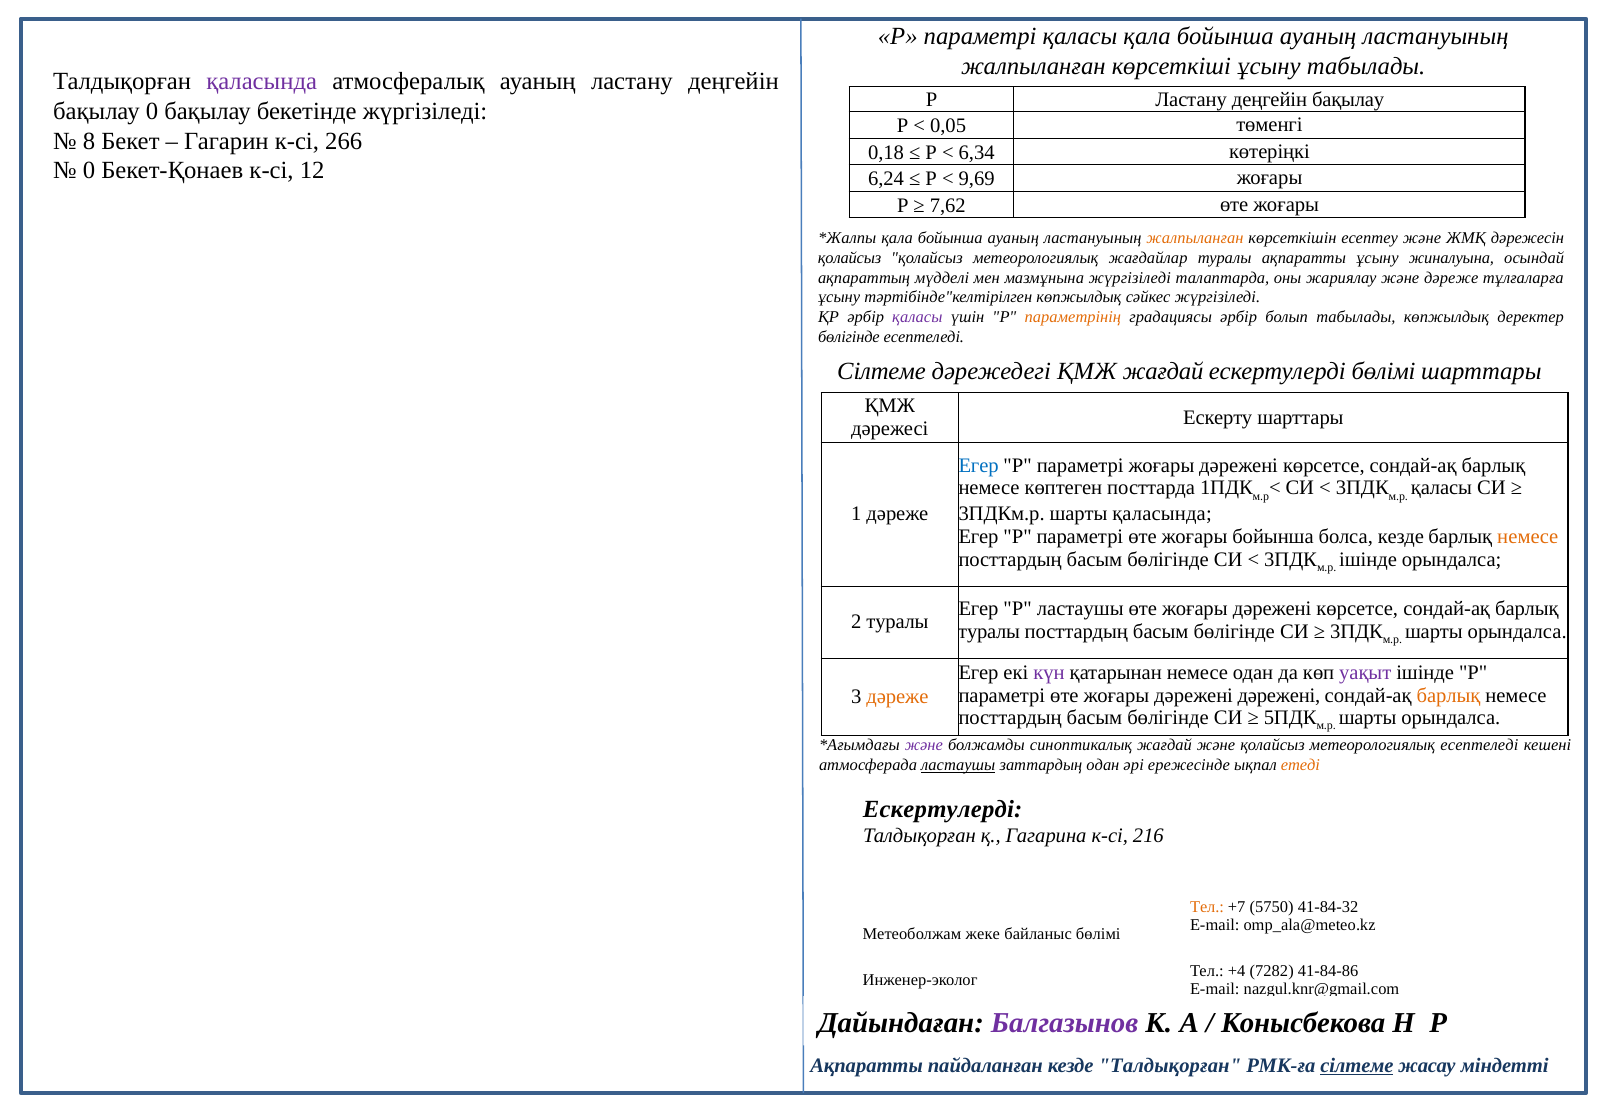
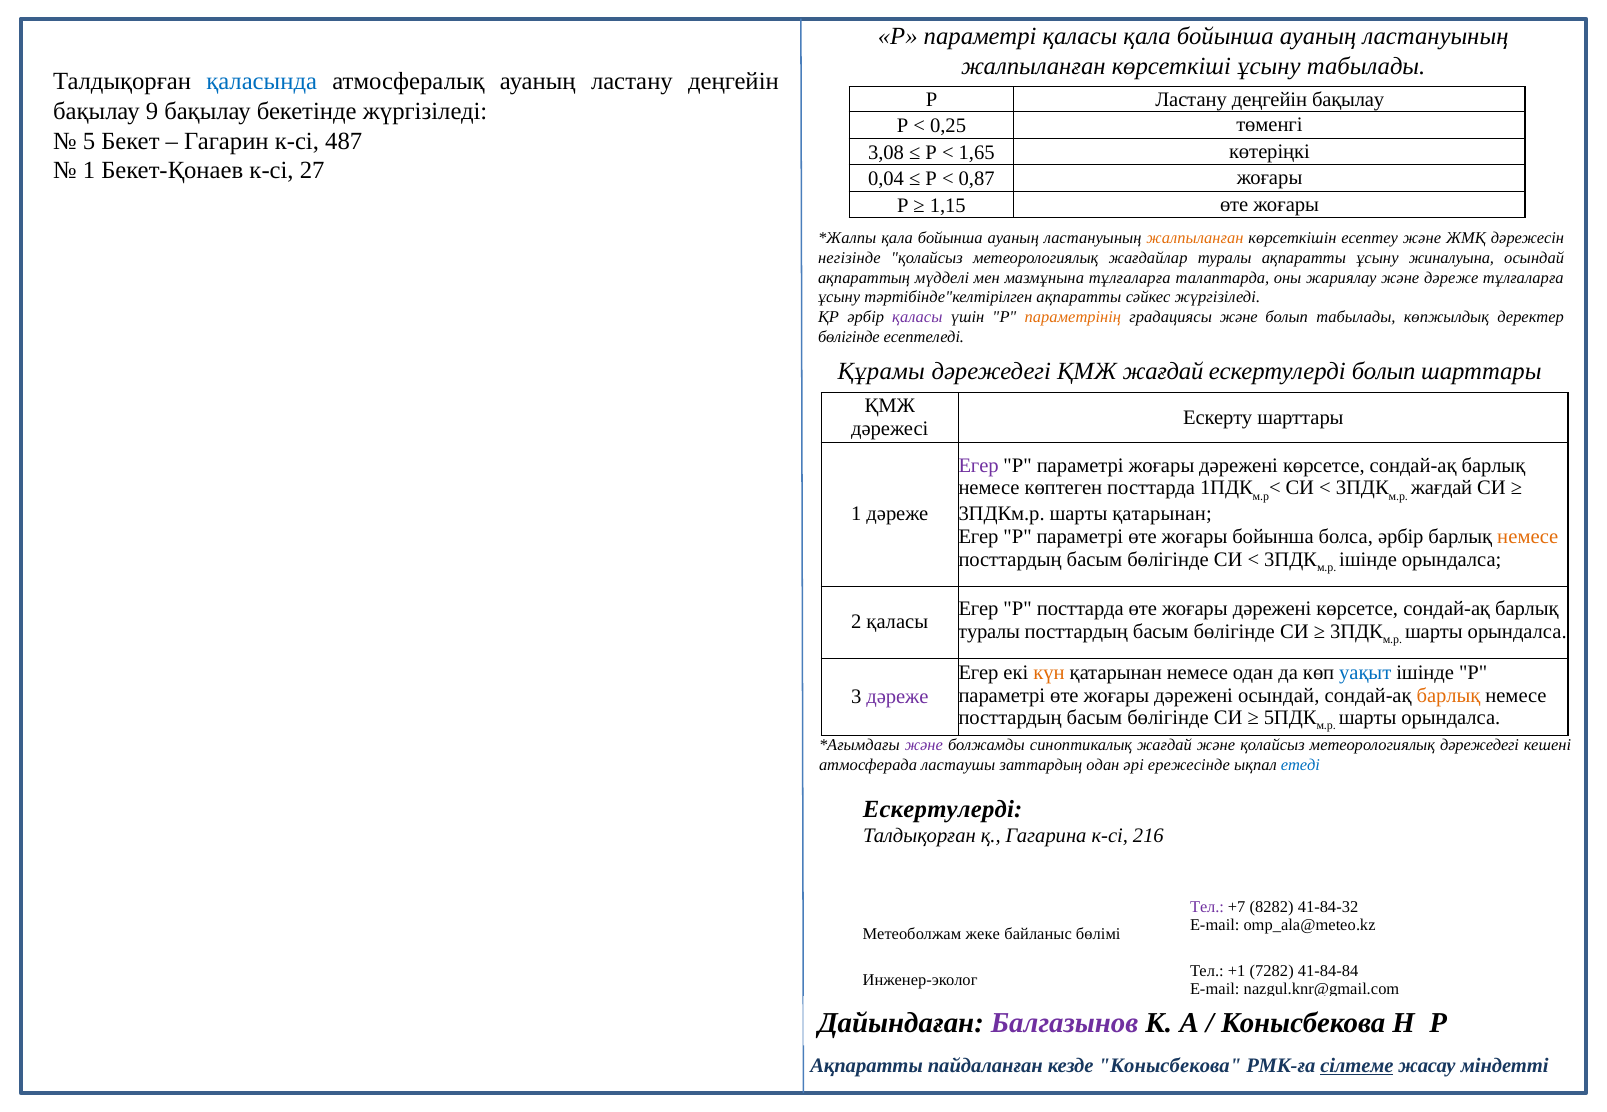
қаласында colour: purple -> blue (262, 82)
бақылау 0: 0 -> 9 (152, 111)
0,05: 0,05 -> 0,25 (948, 126)
8: 8 -> 5 (89, 141)
266: 266 -> 487 (344, 141)
0,18: 0,18 -> 3,08 (886, 152)
6,34: 6,34 -> 1,65 (977, 152)
0: 0 -> 1 (89, 171)
12: 12 -> 27 (312, 171)
6,24: 6,24 -> 0,04 (886, 179)
9,69: 9,69 -> 0,87 (977, 179)
7,62: 7,62 -> 1,15 (948, 205)
қолайсыз: қолайсыз -> негізінде (849, 258)
мазмұнына жүргізіледі: жүргізіледі -> тұлғаларға (1130, 278)
тәртібінде"келтірілген көпжылдық: көпжылдық -> ақпаратты (1079, 298)
градациясы әрбір: әрбір -> және (1239, 317)
Сілтеме: Сілтеме -> Құрамы (881, 372)
ескертулерді бөлімі: бөлімі -> болып (1384, 372)
Егер colour: blue -> purple (979, 466)
қаласы: қаласы -> жағдай (1442, 488)
шарты қаласында: қаласында -> қатарынан (1162, 514)
болса кезде: кезде -> әрбір (1401, 537)
Р ластаушы: ластаушы -> посттарда (1080, 609)
2 туралы: туралы -> қаласы (897, 622)
күн colour: purple -> orange (1049, 673)
уақыт colour: purple -> blue (1365, 673)
дәрежені дәрежені: дәрежені -> осындай (1279, 696)
дәреже colour: orange -> purple (897, 697)
метеорологиялық есептеледі: есептеледі -> дәрежедегі (1480, 746)
ластаушы underline: present -> none (958, 766)
етеді colour: orange -> blue (1300, 766)
Тел colour: orange -> purple (1207, 907)
5750: 5750 -> 8282 (1272, 907)
+4: +4 -> +1 (1237, 971)
41-84-86: 41-84-86 -> 41-84-84 (1328, 971)
кезде Талдықорған: Талдықорған -> Конысбекова (1170, 1066)
